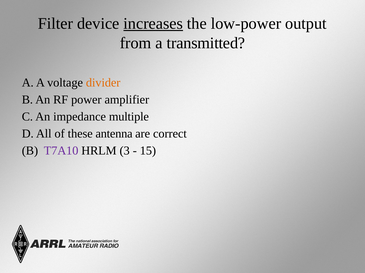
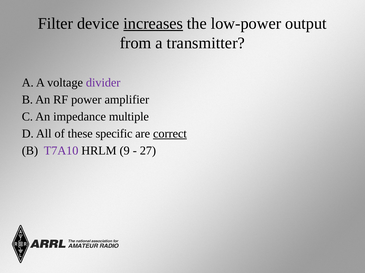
transmitted: transmitted -> transmitter (206, 43)
divider colour: orange -> purple (103, 83)
antenna: antenna -> specific (114, 134)
correct underline: none -> present (170, 134)
3: 3 -> 9 (125, 151)
15: 15 -> 27 (148, 151)
